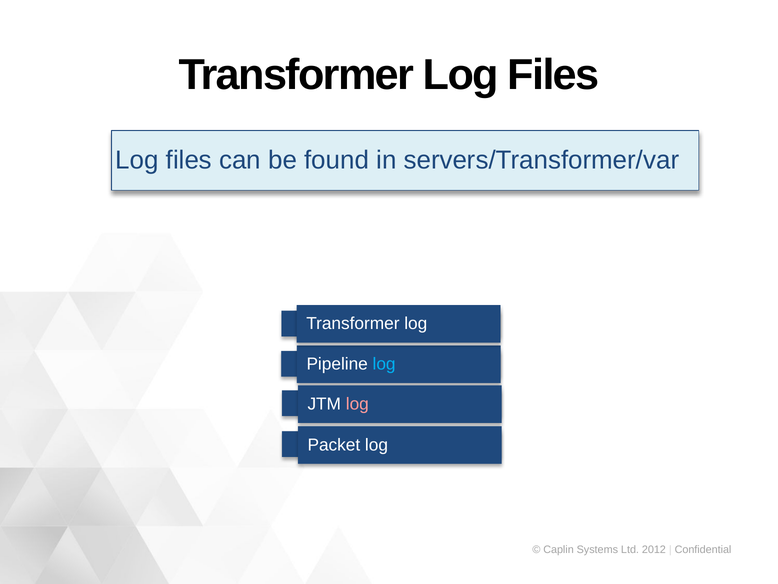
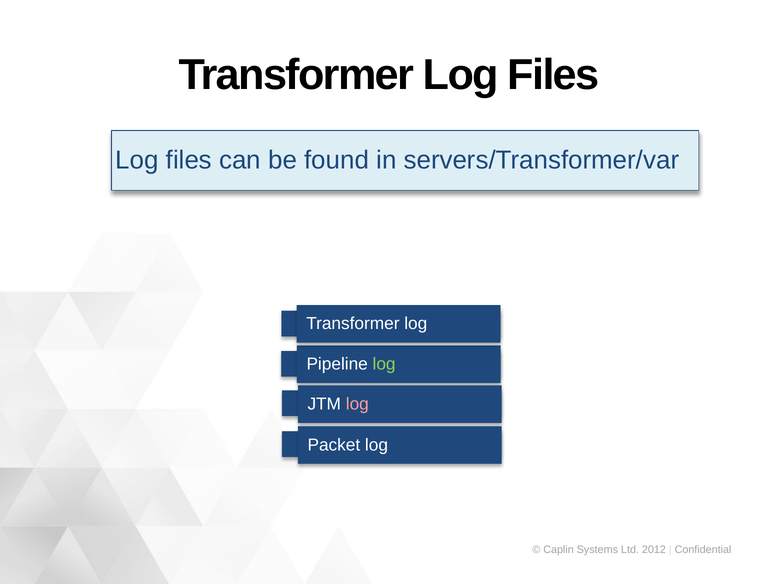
log colour: light blue -> light green (384, 364)
